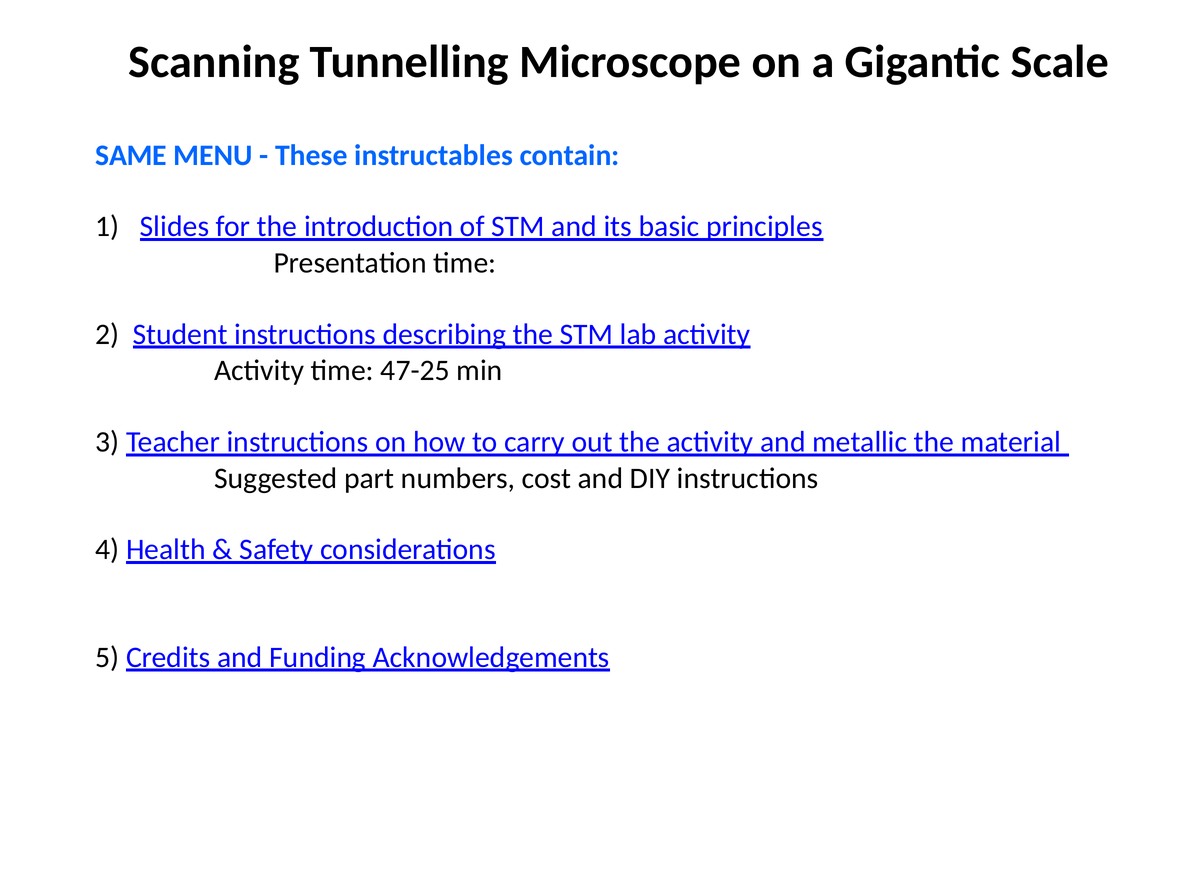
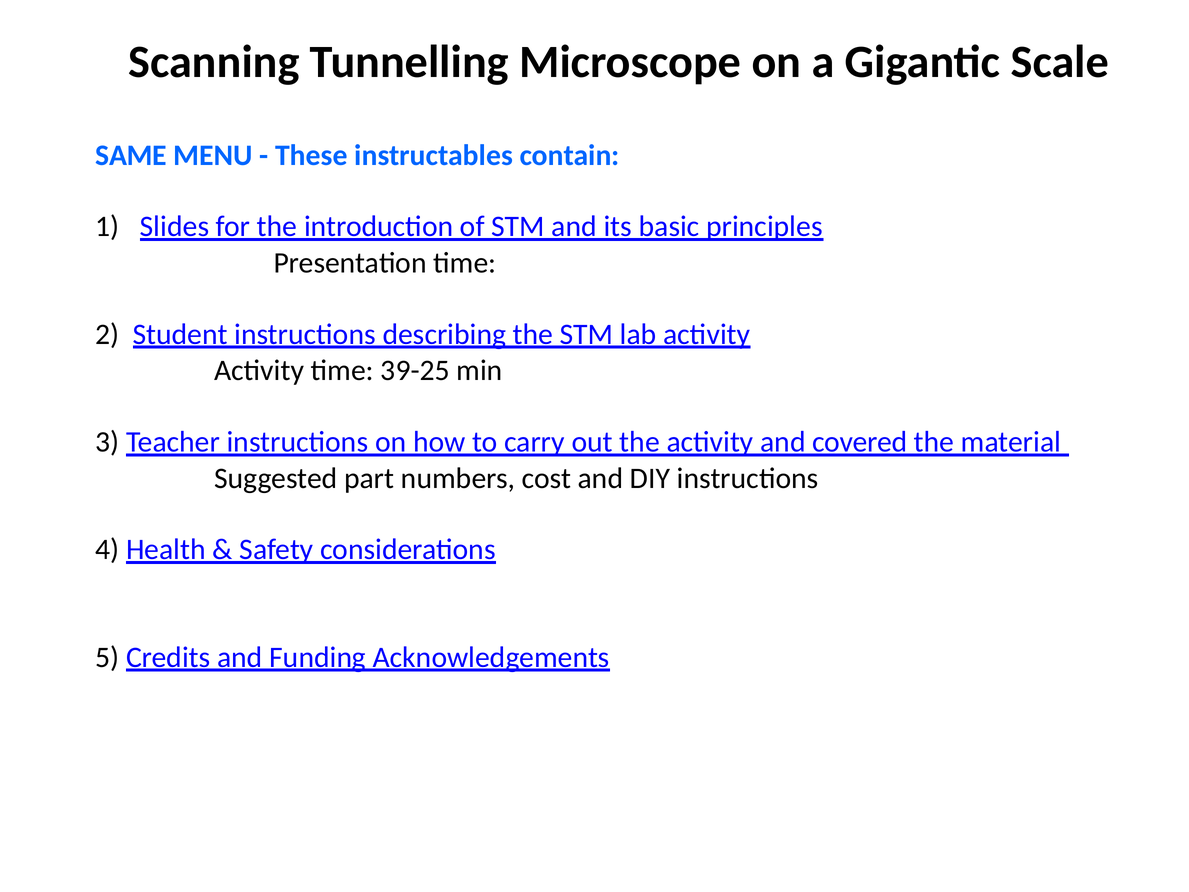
47-25: 47-25 -> 39-25 (415, 370)
metallic: metallic -> covered (860, 442)
